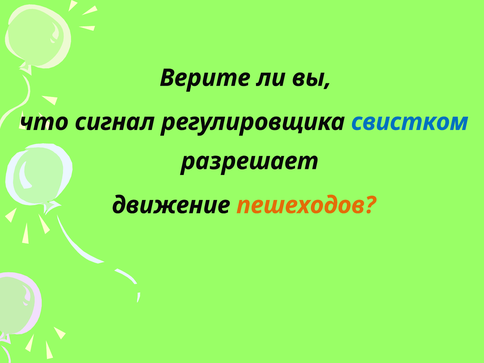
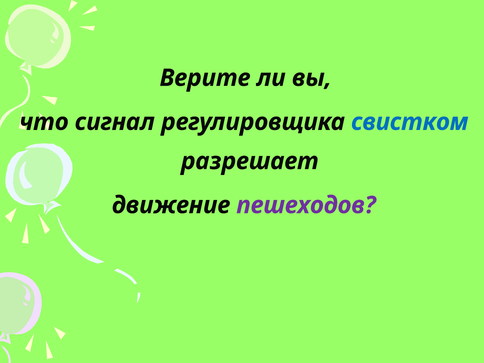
пешеходов colour: orange -> purple (306, 205)
